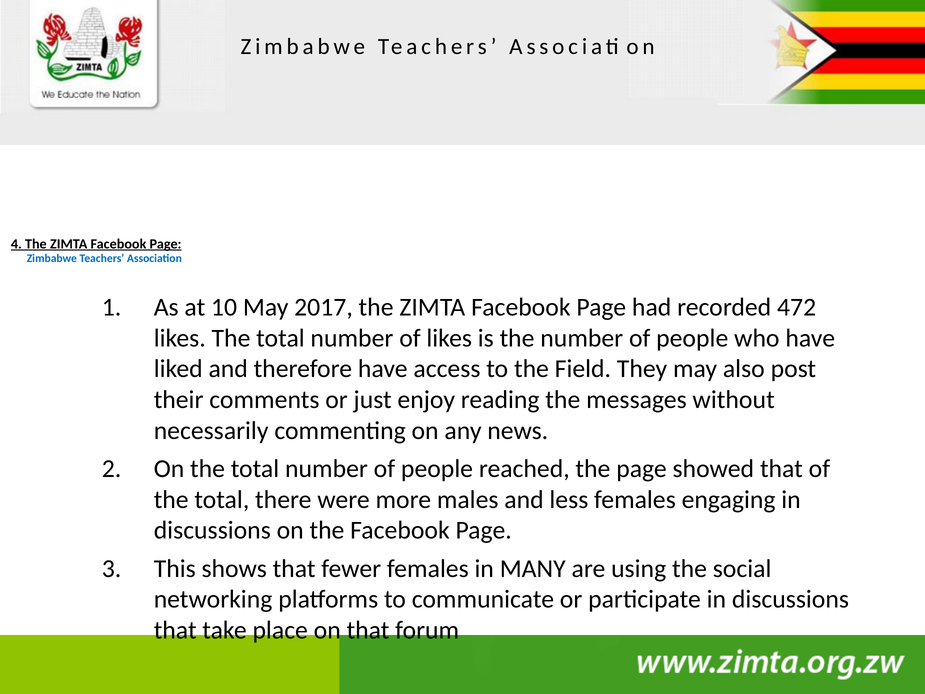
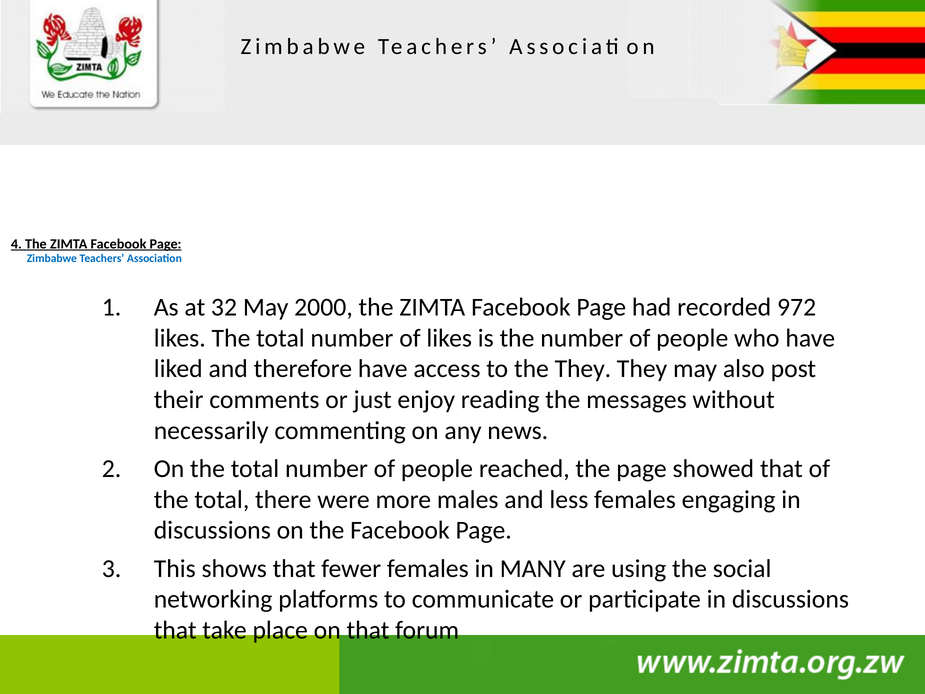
10: 10 -> 32 (224, 307)
2017: 2017 -> 2000 (323, 307)
472: 472 -> 972 (797, 307)
the Field: Field -> They (583, 369)
